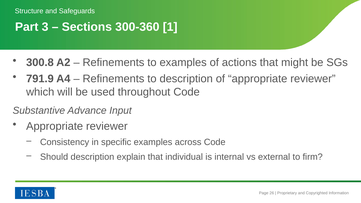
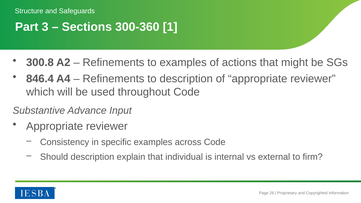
791.9: 791.9 -> 846.4 (40, 79)
